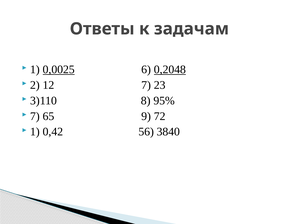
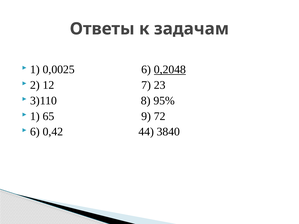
0,0025 underline: present -> none (59, 70)
7: 7 -> 1 (35, 116)
1: 1 -> 6 (35, 132)
56: 56 -> 44 (146, 132)
